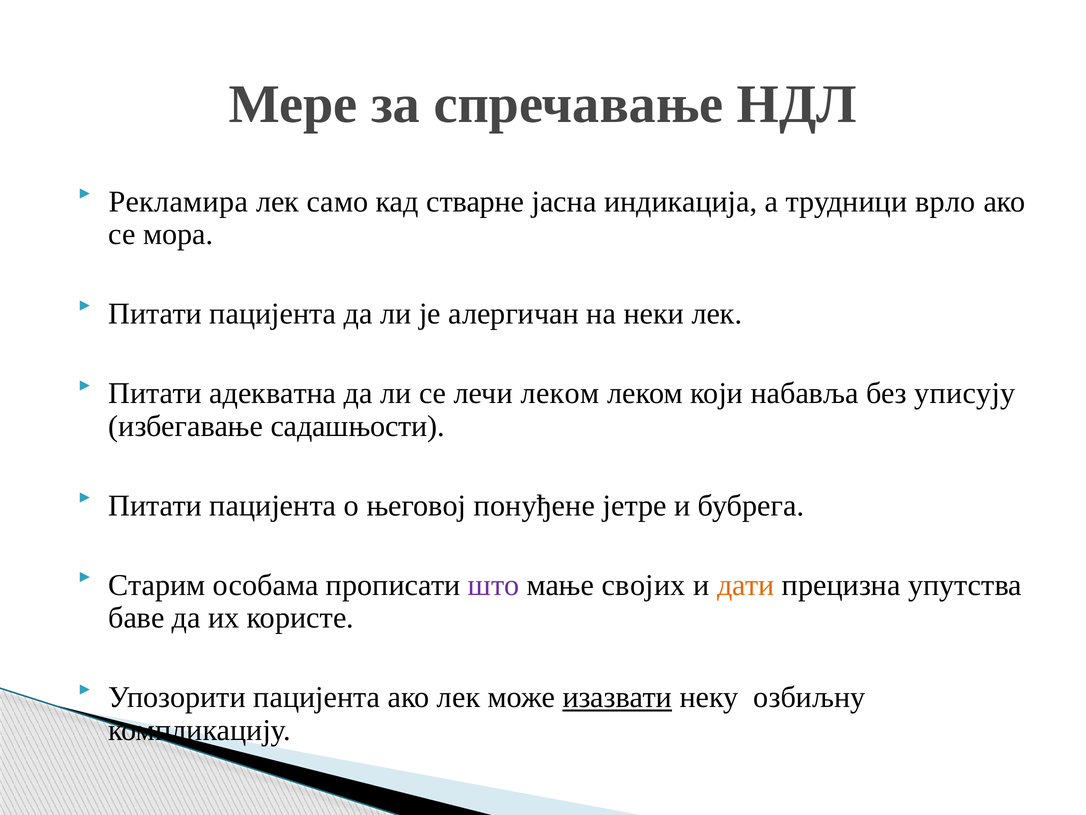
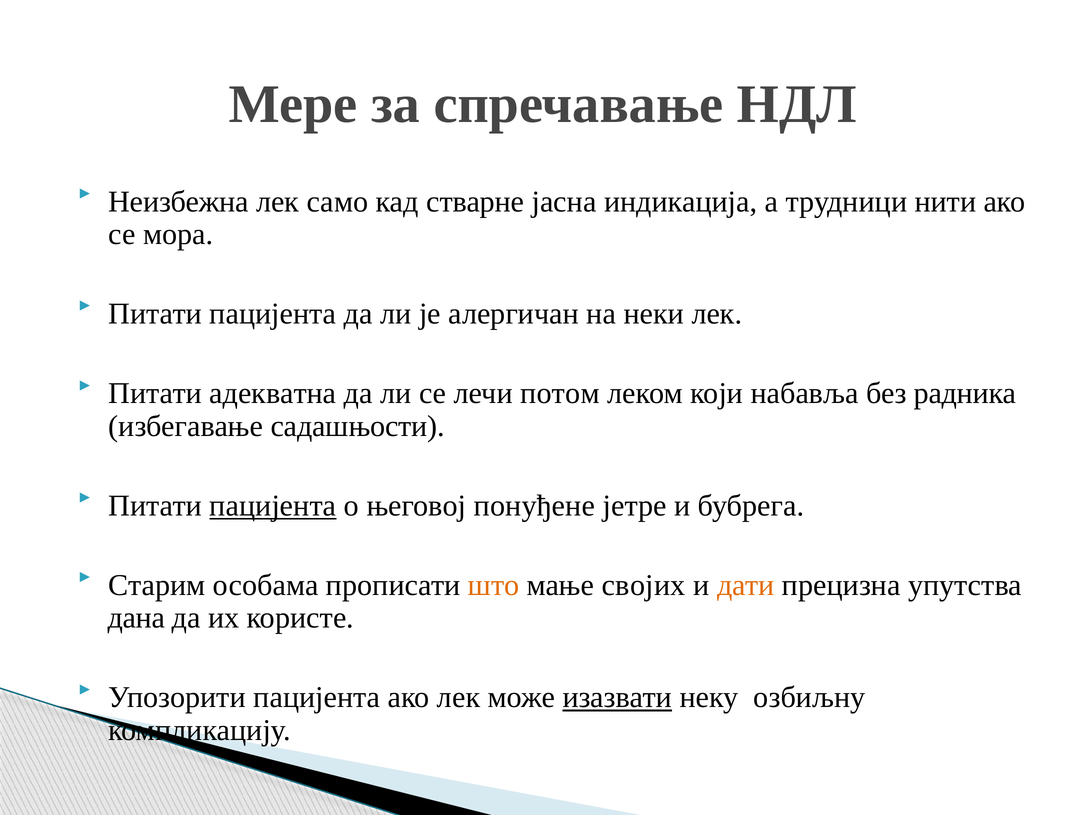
Рекламира: Рекламира -> Неизбежна (179, 202)
врло: врло -> нити (945, 202)
лечи леком: леком -> потом (560, 393)
уписују: уписују -> радника (965, 393)
пацијента underline: none -> present (273, 505)
што colour: purple -> orange (494, 585)
баве: баве -> дана (137, 618)
